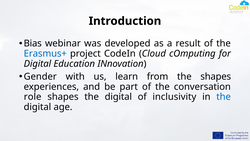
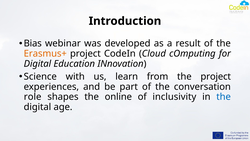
Erasmus+ colour: blue -> orange (45, 54)
Gender: Gender -> Science (40, 76)
the shapes: shapes -> project (216, 76)
shapes the digital: digital -> online (118, 97)
